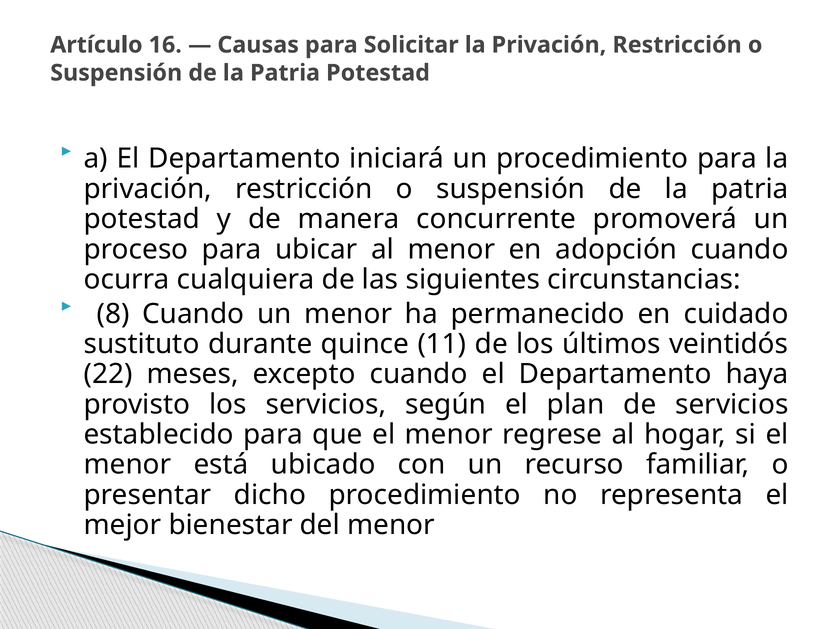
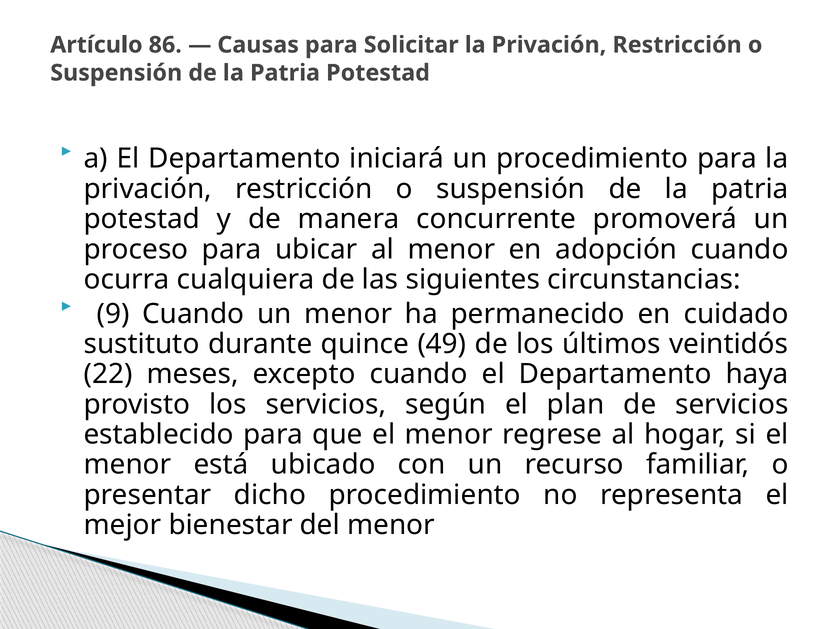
16: 16 -> 86 (165, 45)
8: 8 -> 9 (113, 314)
11: 11 -> 49 (442, 344)
